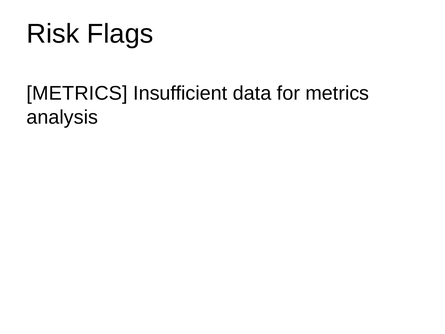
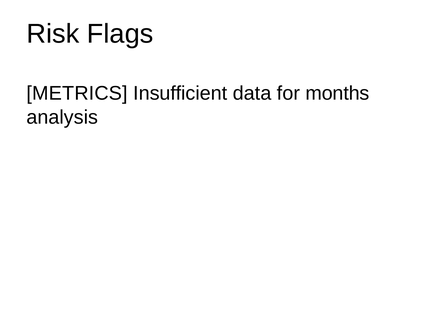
for metrics: metrics -> months (337, 93)
